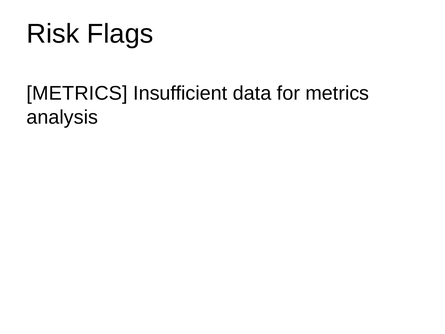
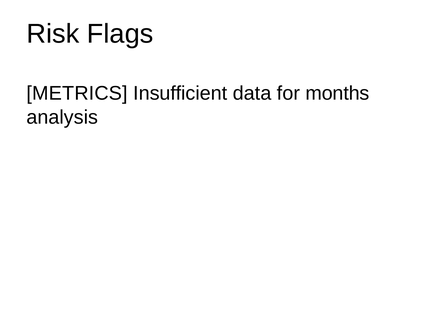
for metrics: metrics -> months (337, 93)
